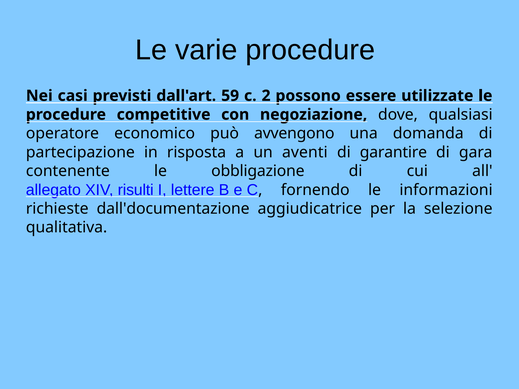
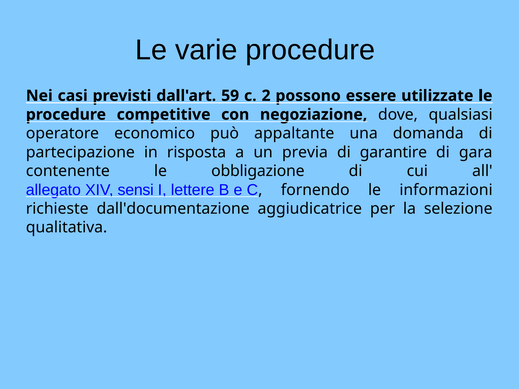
avvengono: avvengono -> appaltante (294, 133)
aventi: aventi -> previa (305, 152)
risulti: risulti -> sensi (136, 190)
